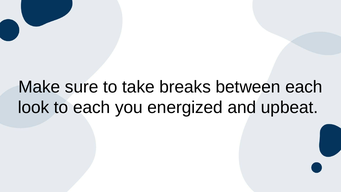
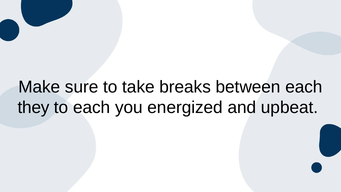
look: look -> they (34, 107)
